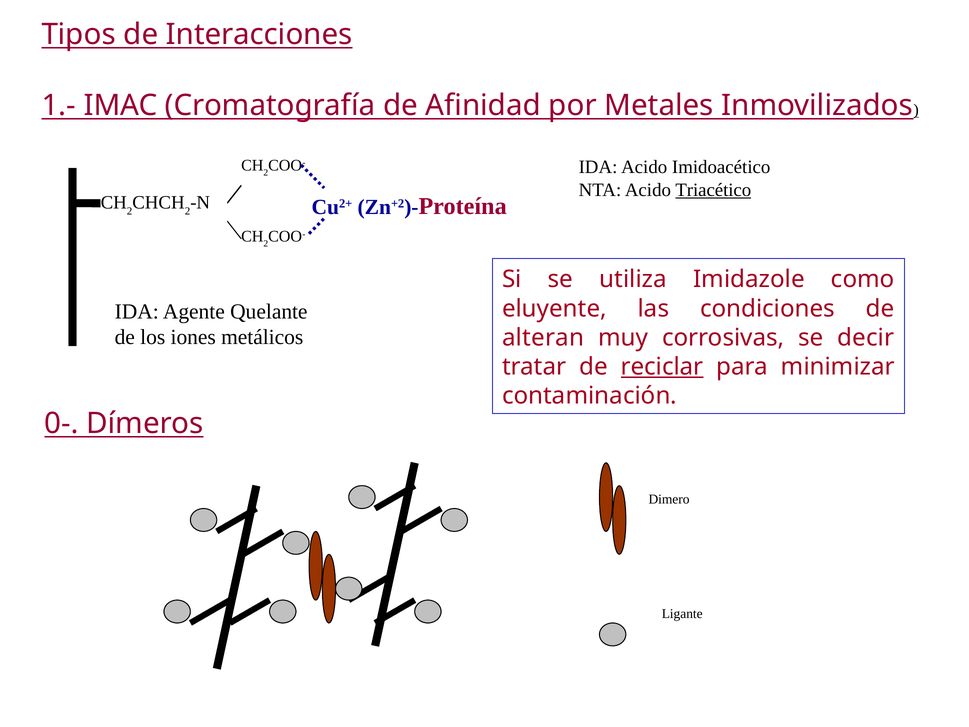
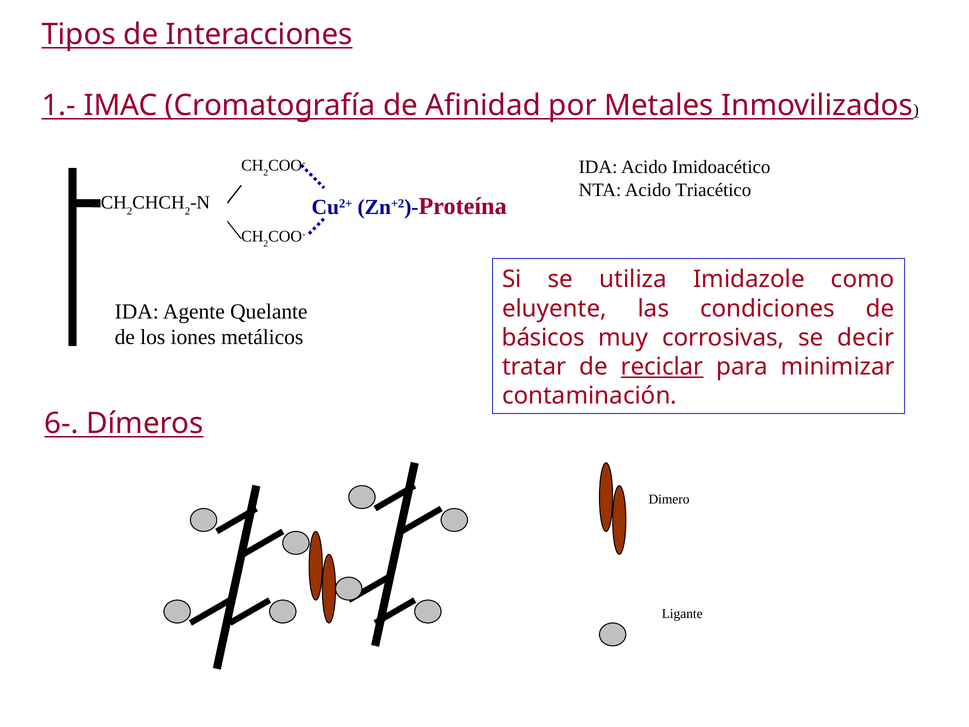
Triacético underline: present -> none (713, 190)
alteran: alteran -> básicos (543, 337)
0-: 0- -> 6- (61, 423)
